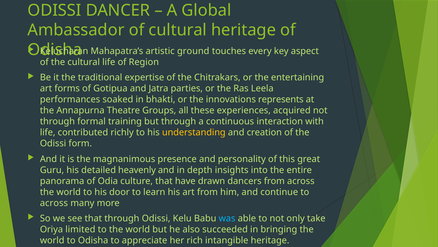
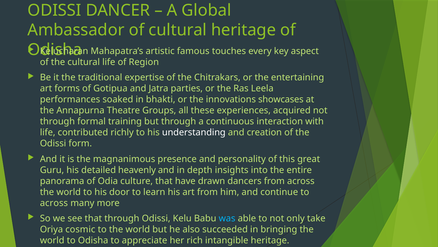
ground: ground -> famous (193, 51)
represents: represents -> showcases (281, 99)
understanding colour: yellow -> white (194, 132)
limited: limited -> cosmic (80, 229)
